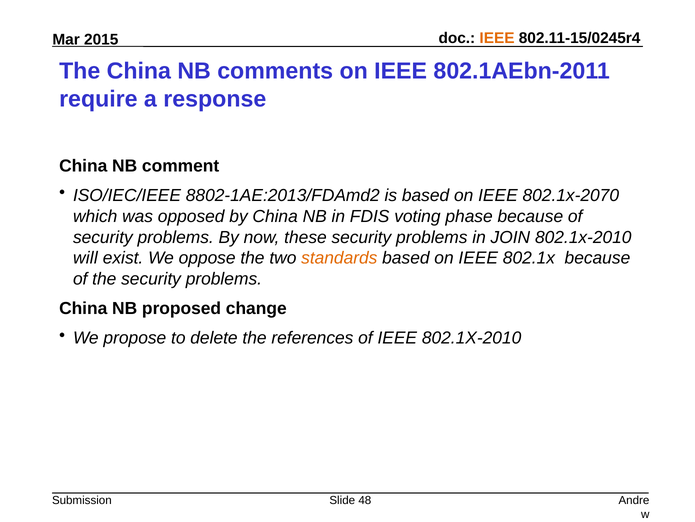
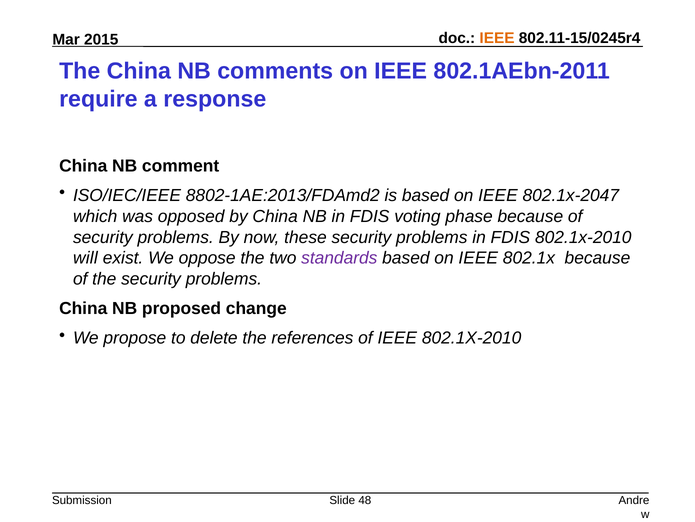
802.1x-2070: 802.1x-2070 -> 802.1x-2047 (571, 195)
problems in JOIN: JOIN -> FDIS (510, 237)
standards colour: orange -> purple (339, 258)
